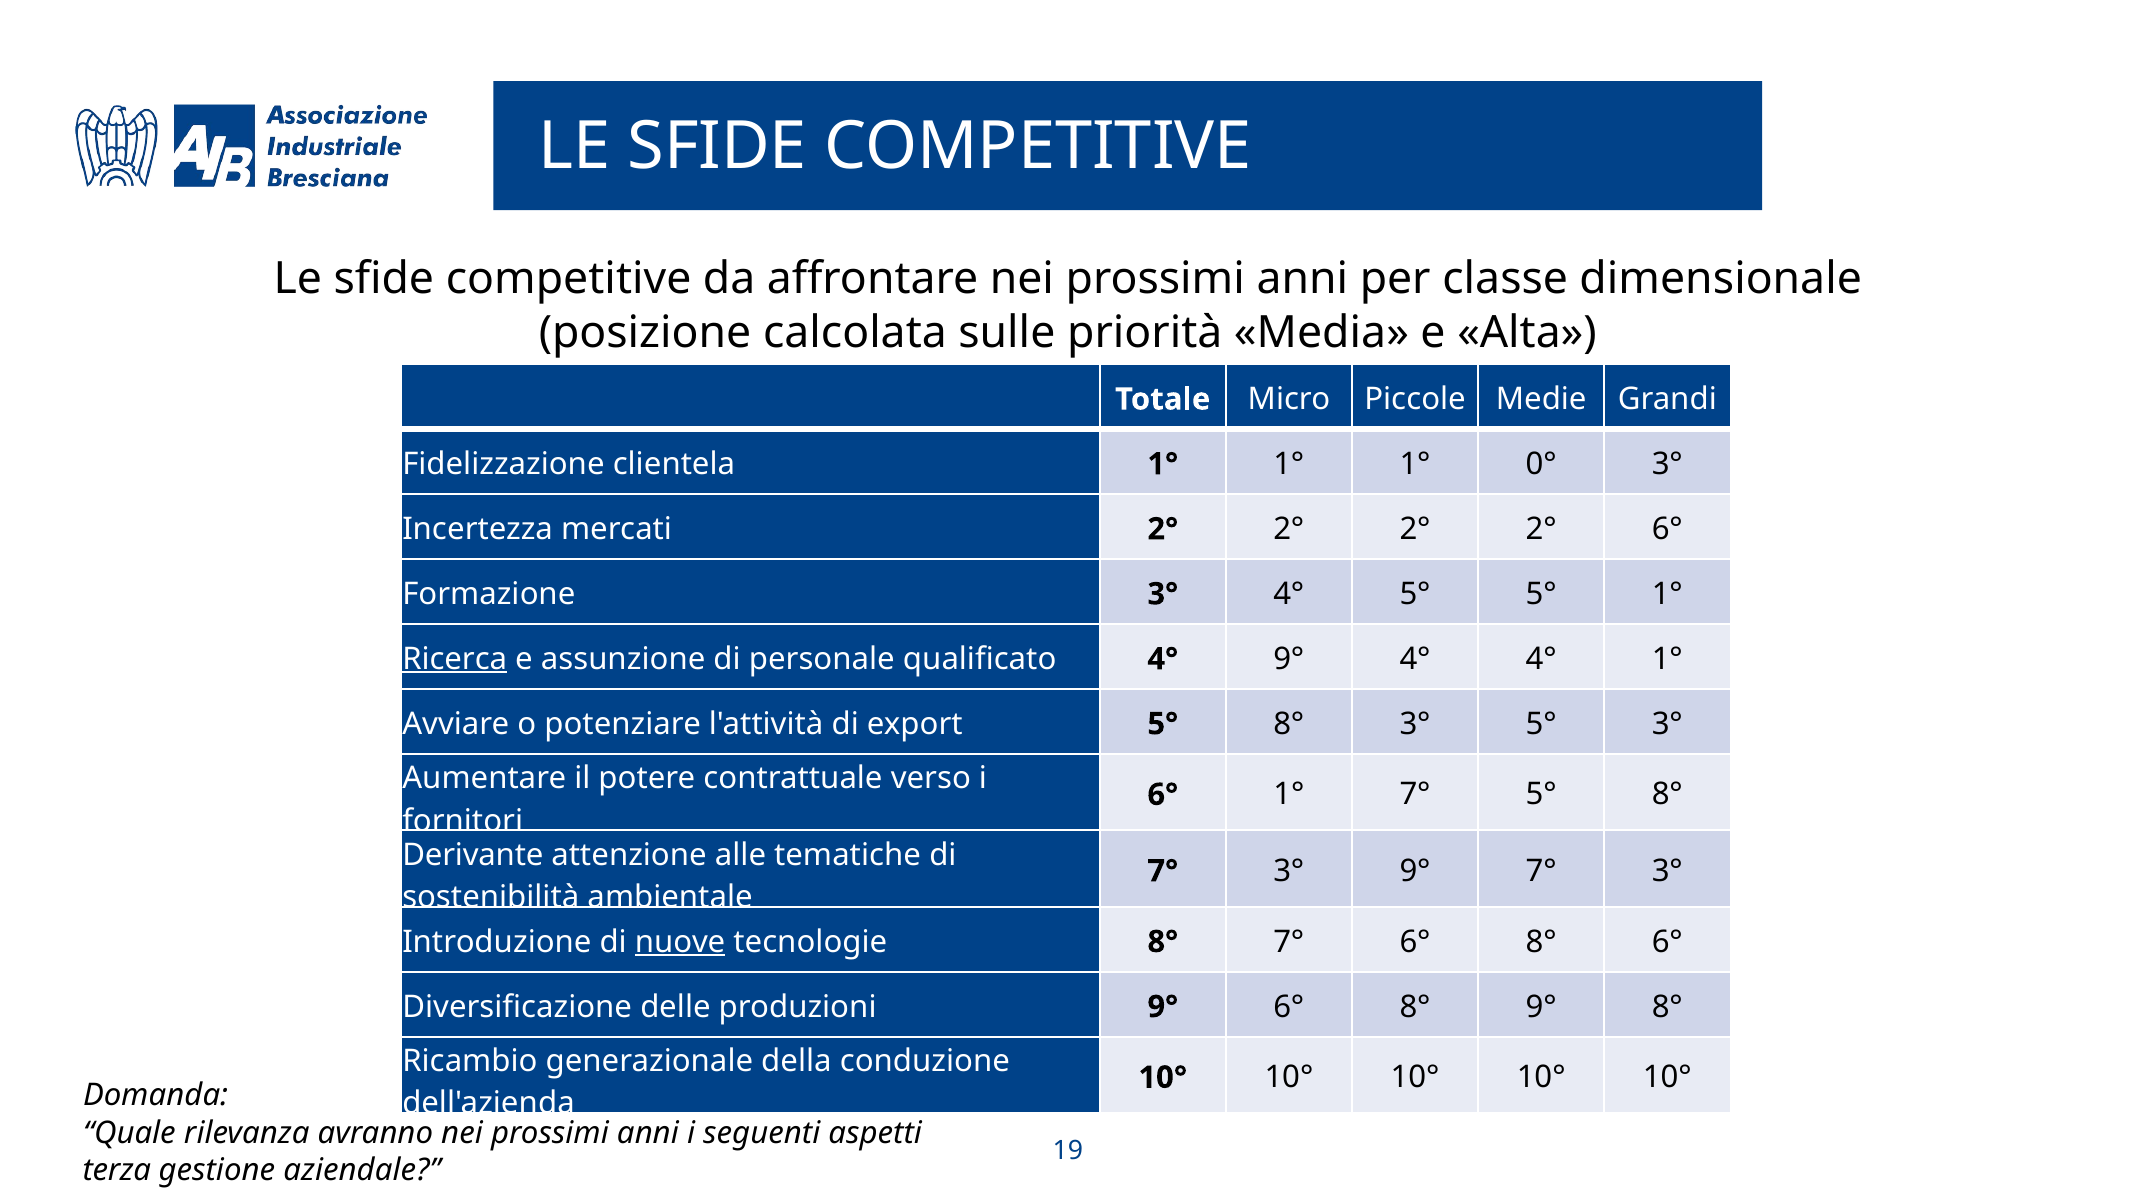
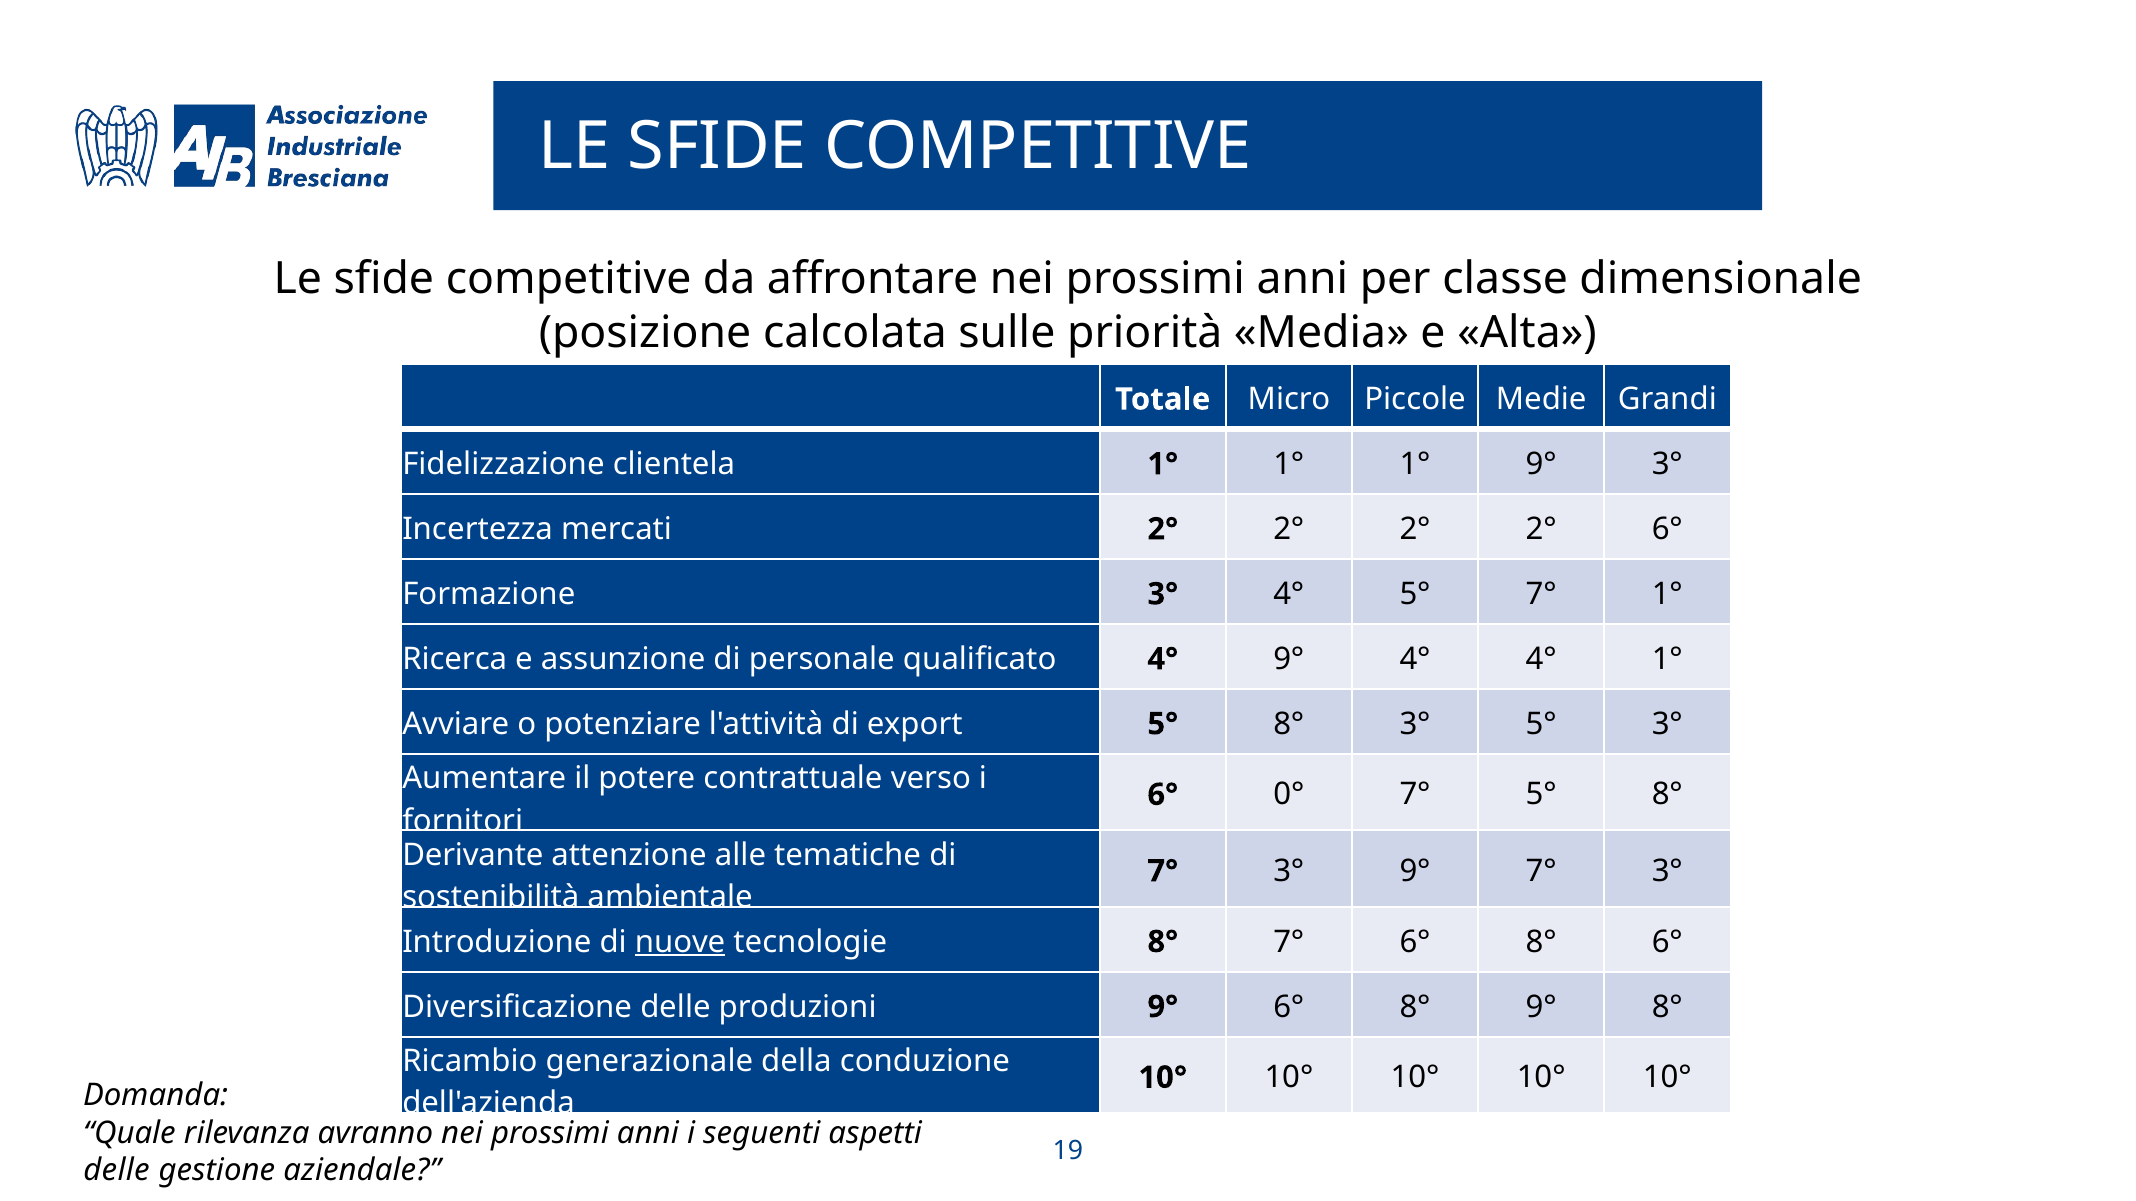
1° 0°: 0° -> 9° (1541, 464)
5° 5°: 5° -> 7° (1541, 594)
Ricerca underline: present -> none (455, 659)
6° 1°: 1° -> 0° (1289, 795)
terza: terza -> delle (117, 1171)
